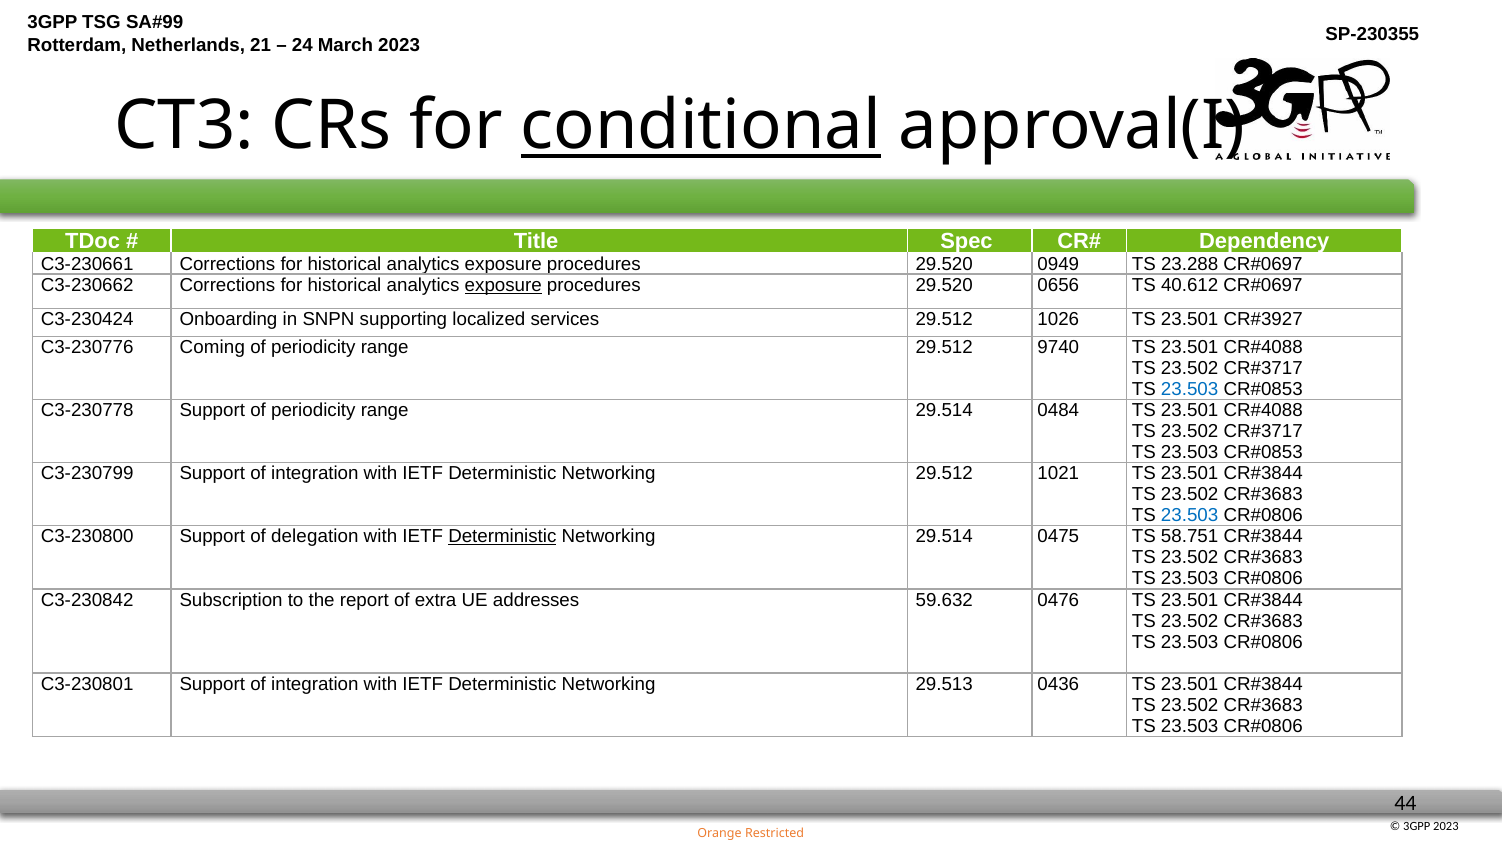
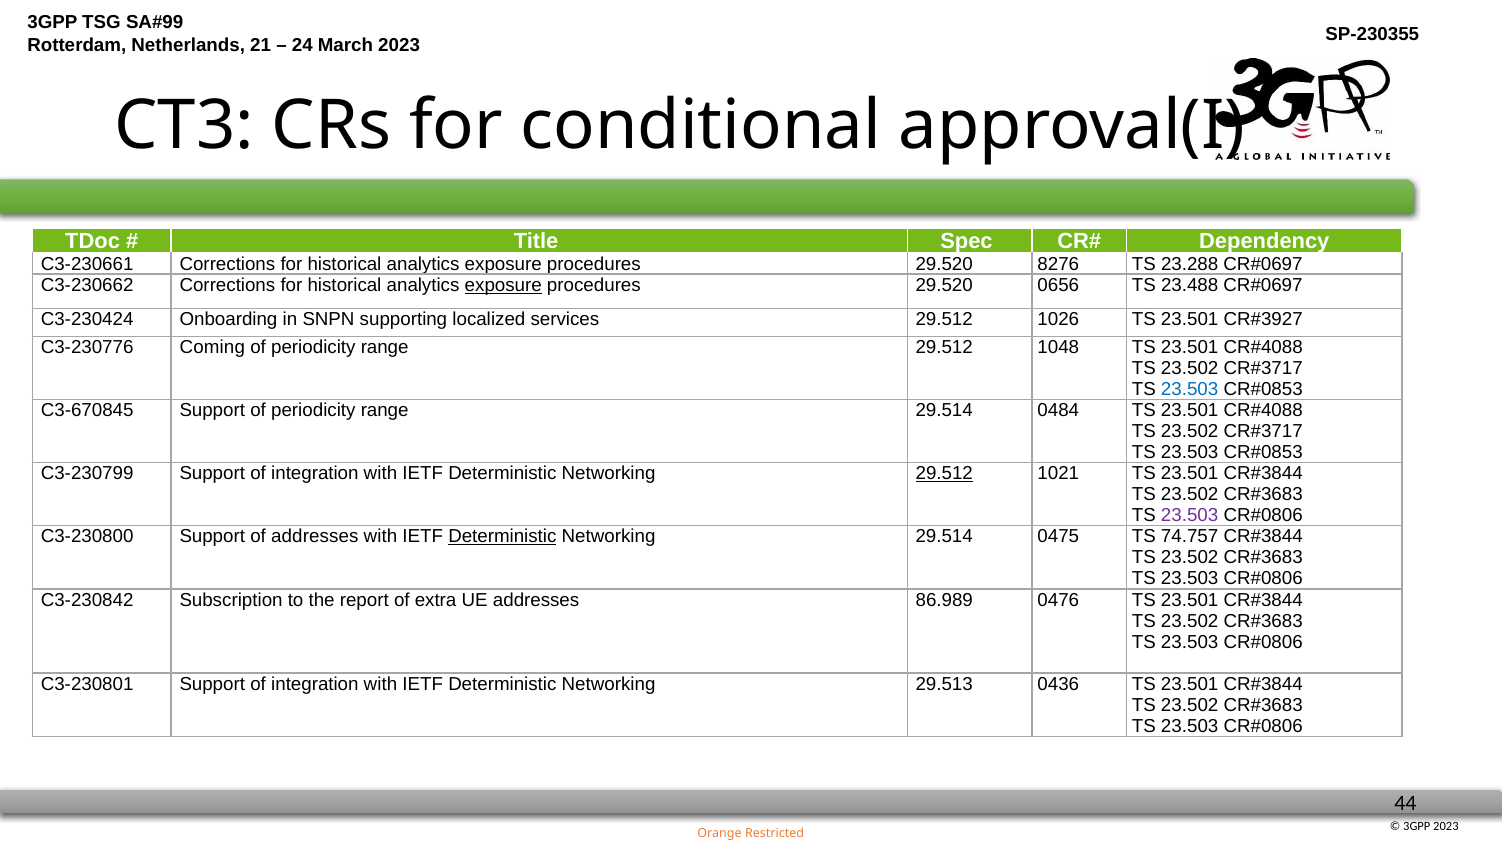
conditional underline: present -> none (701, 126)
0949: 0949 -> 8276 (1058, 264)
40.612: 40.612 -> 23.488 (1190, 285)
9740: 9740 -> 1048 (1058, 347)
C3-230778: C3-230778 -> C3-670845 (87, 410)
29.512 underline: none -> present (944, 473)
23.503 colour: blue -> purple (1190, 516)
of delegation: delegation -> addresses (315, 537)
58.751: 58.751 -> 74.757 (1190, 537)
59.632: 59.632 -> 86.989 (944, 600)
